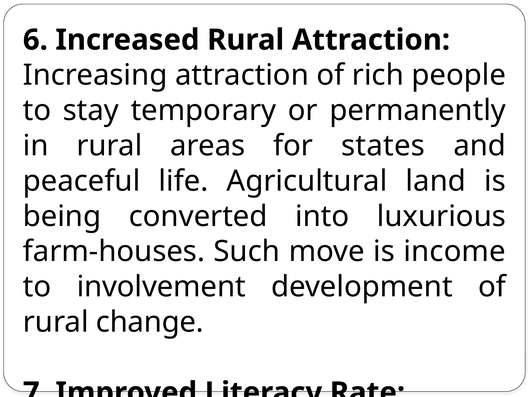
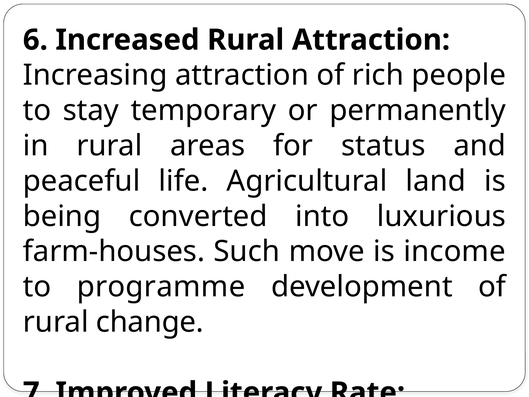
states: states -> status (383, 146)
involvement: involvement -> programme (161, 287)
